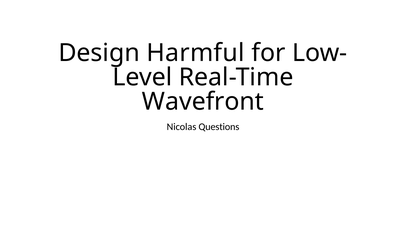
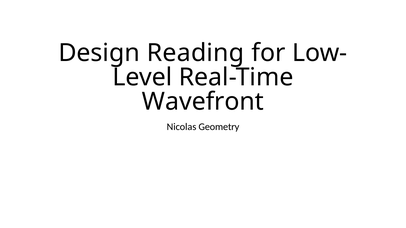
Harmful: Harmful -> Reading (196, 53)
Questions: Questions -> Geometry (219, 127)
